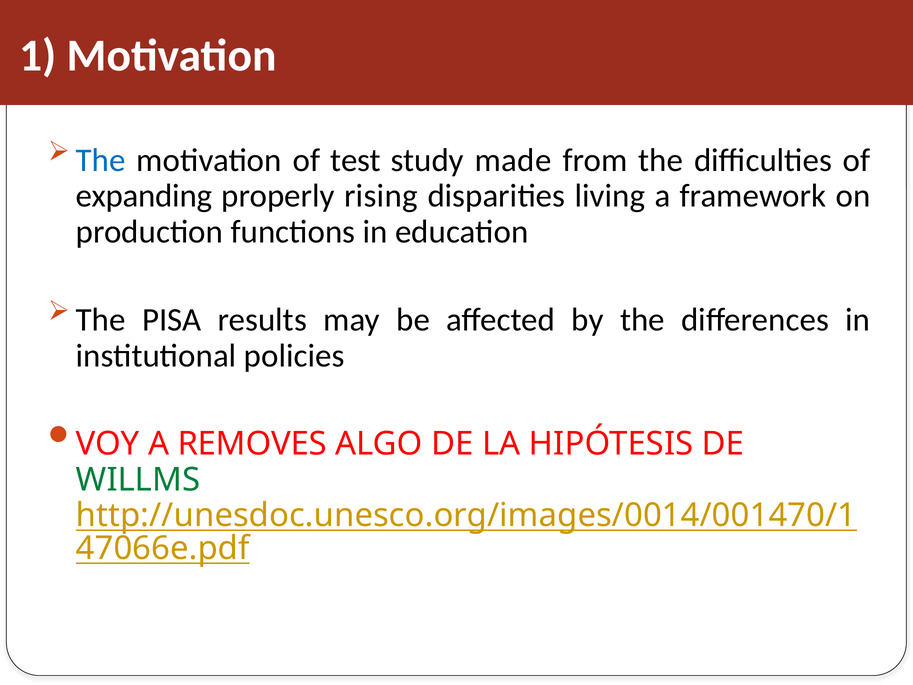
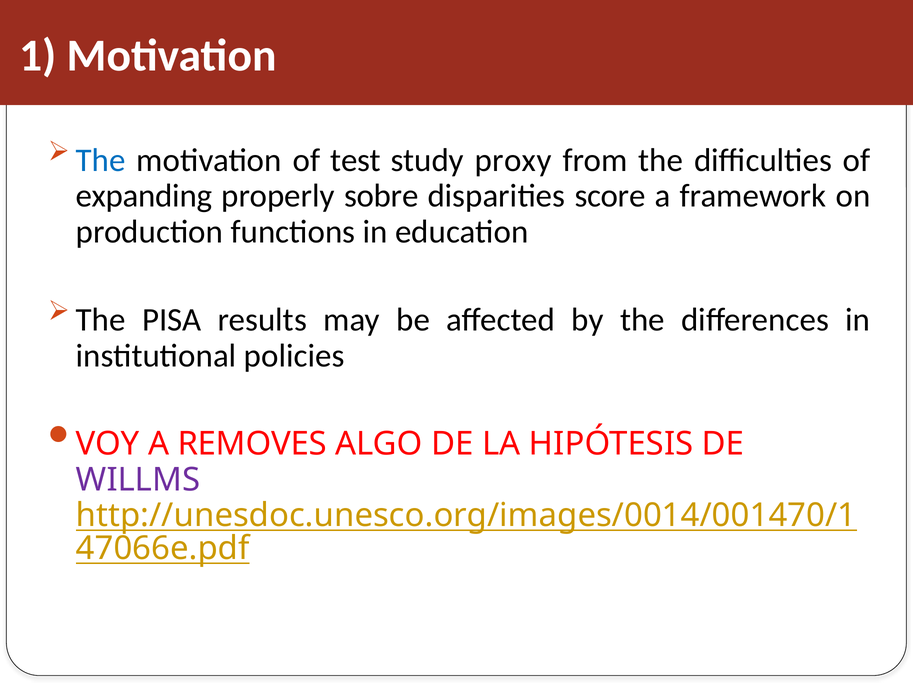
made: made -> proxy (513, 160)
rising: rising -> sobre (381, 196)
living: living -> score (610, 196)
WILLMS colour: green -> purple (138, 479)
